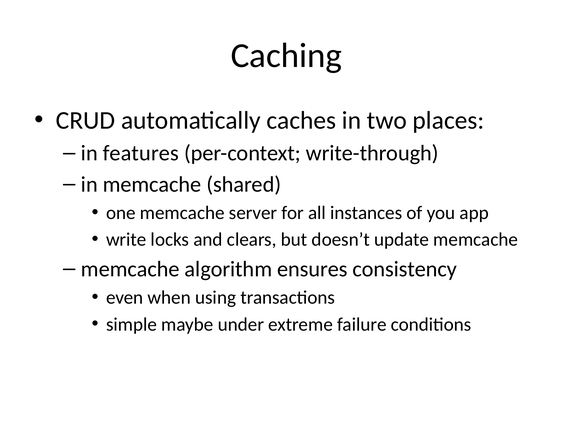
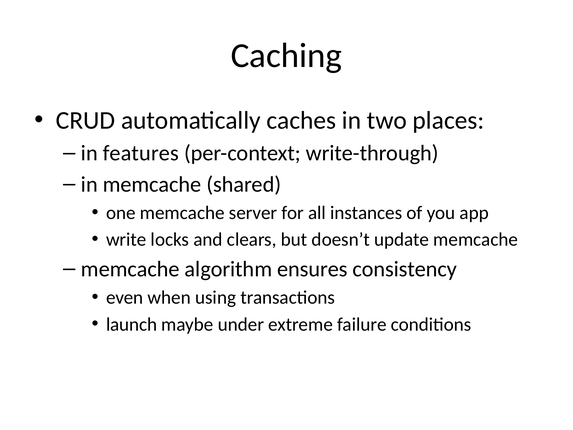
simple: simple -> launch (132, 324)
